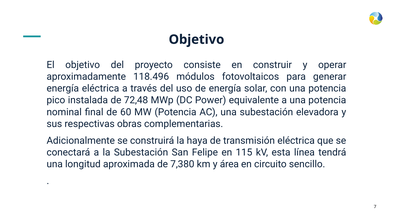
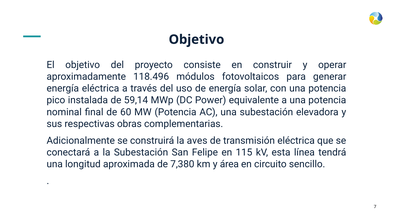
72,48: 72,48 -> 59,14 (136, 100)
haya: haya -> aves (197, 141)
